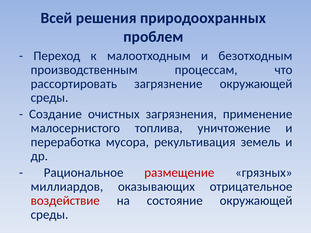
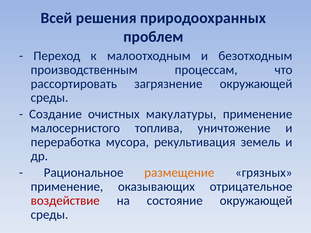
загрязнения: загрязнения -> макулатуры (181, 114)
размещение colour: red -> orange (179, 173)
миллиардов: миллиардов -> применение (67, 187)
